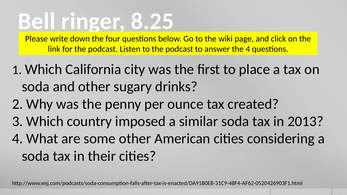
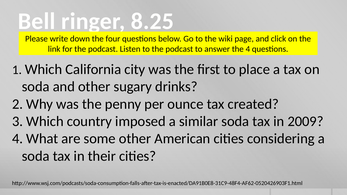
2013: 2013 -> 2009 (305, 121)
